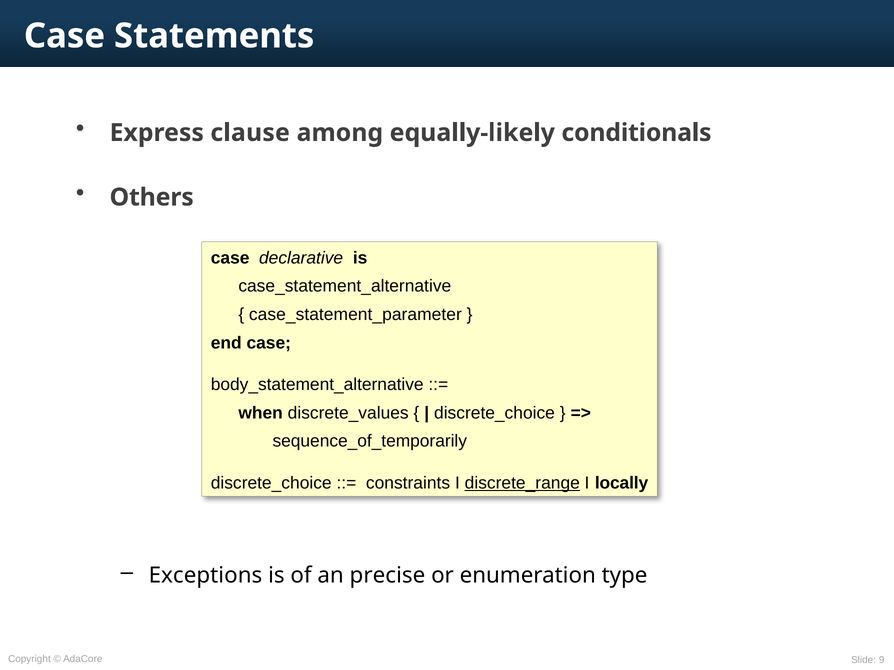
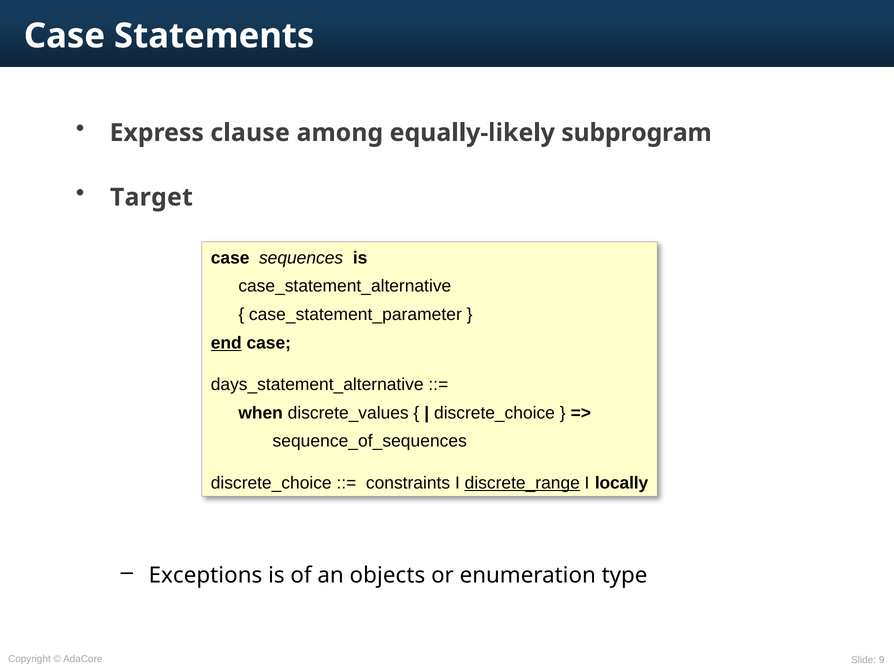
conditionals: conditionals -> subprogram (637, 133)
Others: Others -> Target (151, 197)
declarative: declarative -> sequences (301, 258)
end underline: none -> present (226, 343)
body_statement_alternative: body_statement_alternative -> days_statement_alternative (317, 385)
sequence_of_temporarily: sequence_of_temporarily -> sequence_of_sequences (370, 441)
precise: precise -> objects (387, 576)
